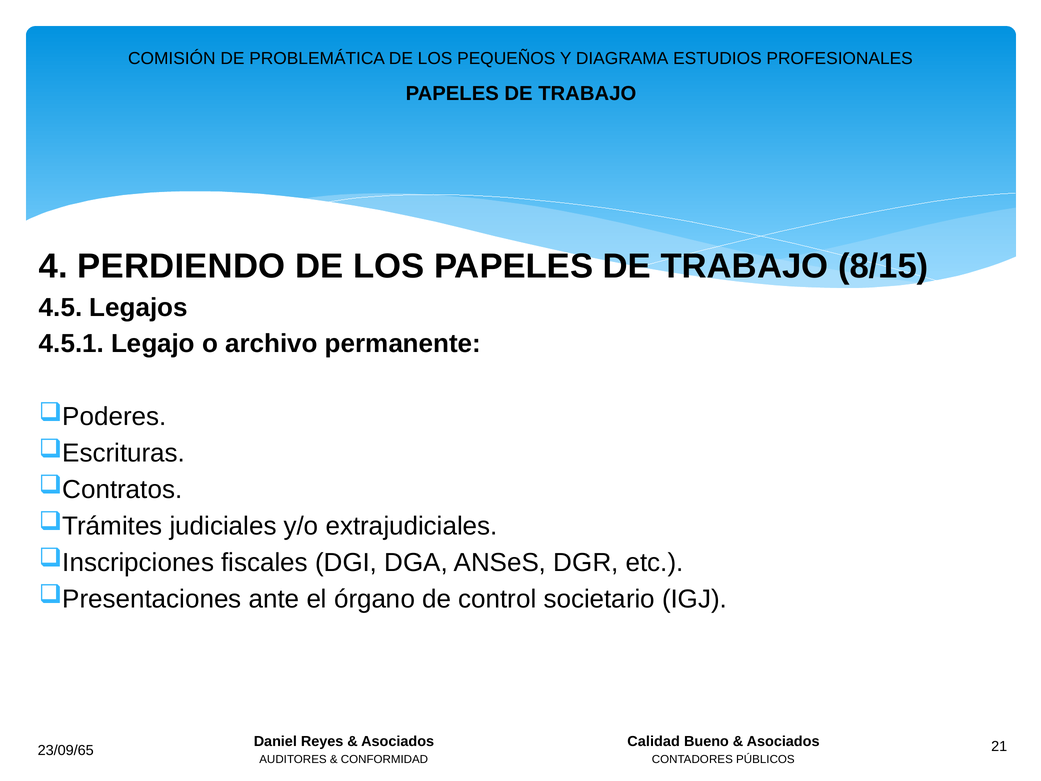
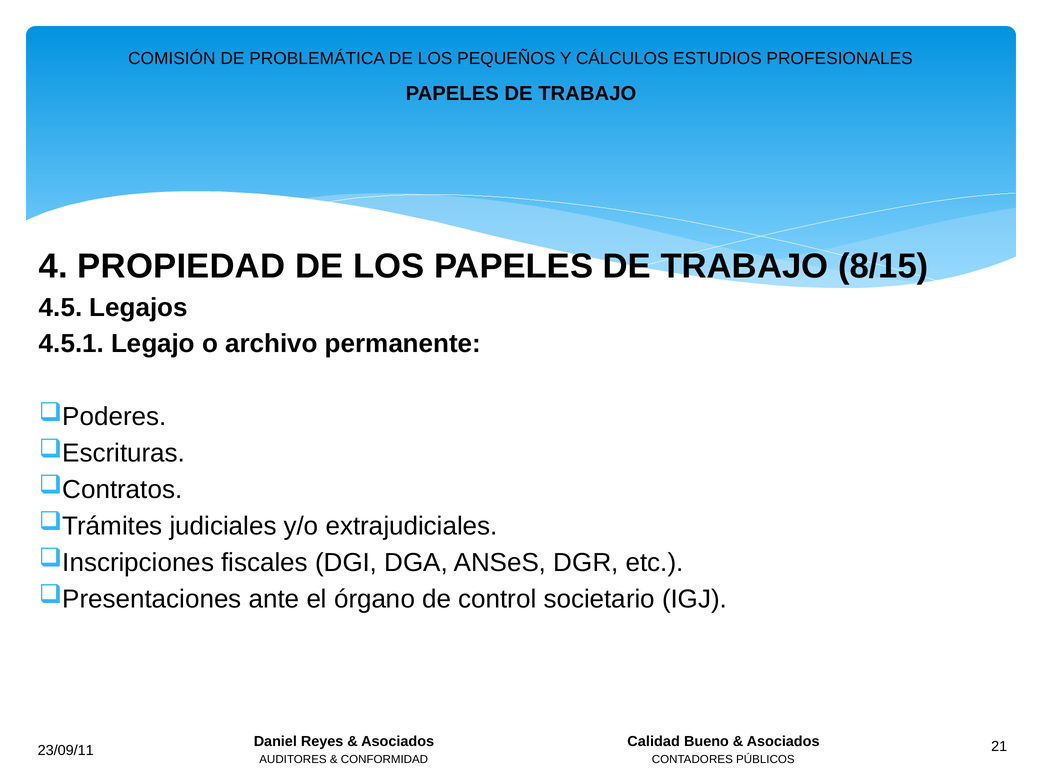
DIAGRAMA: DIAGRAMA -> CÁLCULOS (622, 59)
PERDIENDO: PERDIENDO -> PROPIEDAD (181, 266)
23/09/65: 23/09/65 -> 23/09/11 (66, 750)
